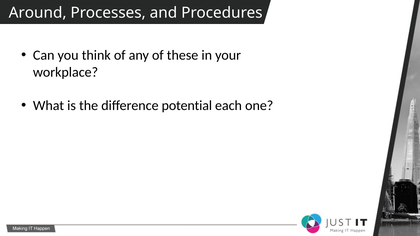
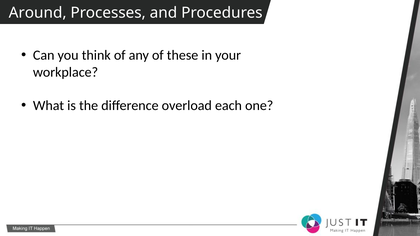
potential: potential -> overload (187, 106)
